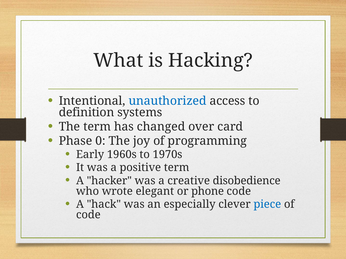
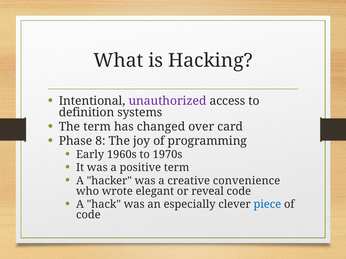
unauthorized colour: blue -> purple (167, 101)
0: 0 -> 8 (100, 141)
disobedience: disobedience -> convenience (247, 181)
phone: phone -> reveal (208, 192)
